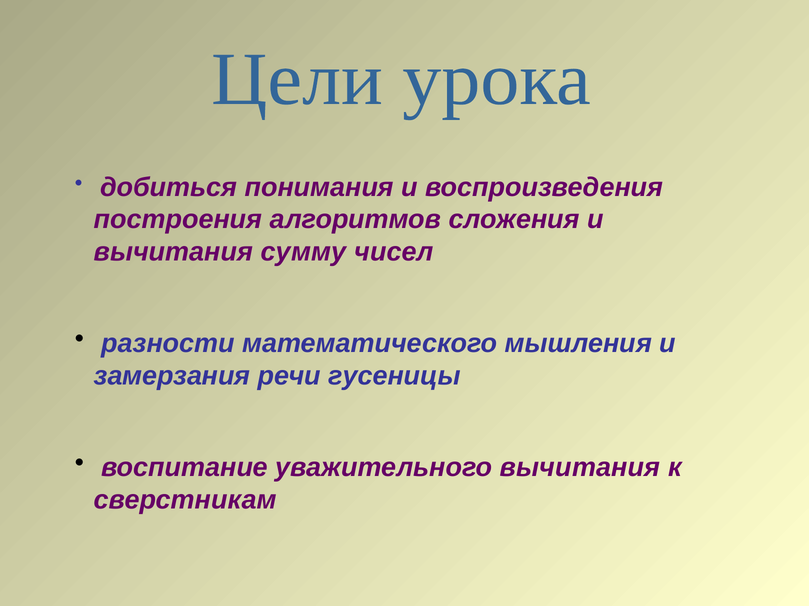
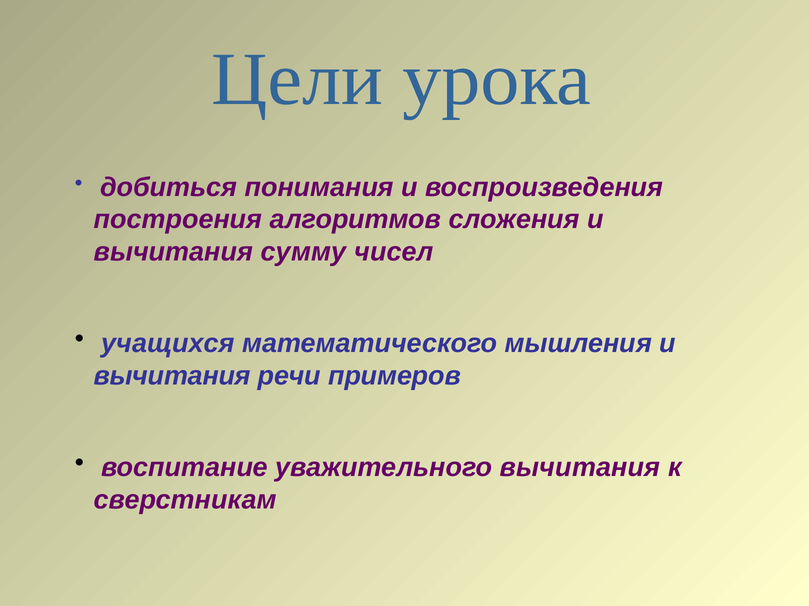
разности: разности -> учащихся (168, 344)
замерзания: замерзания -> вычитания (172, 376)
гусеницы: гусеницы -> примеров (395, 376)
